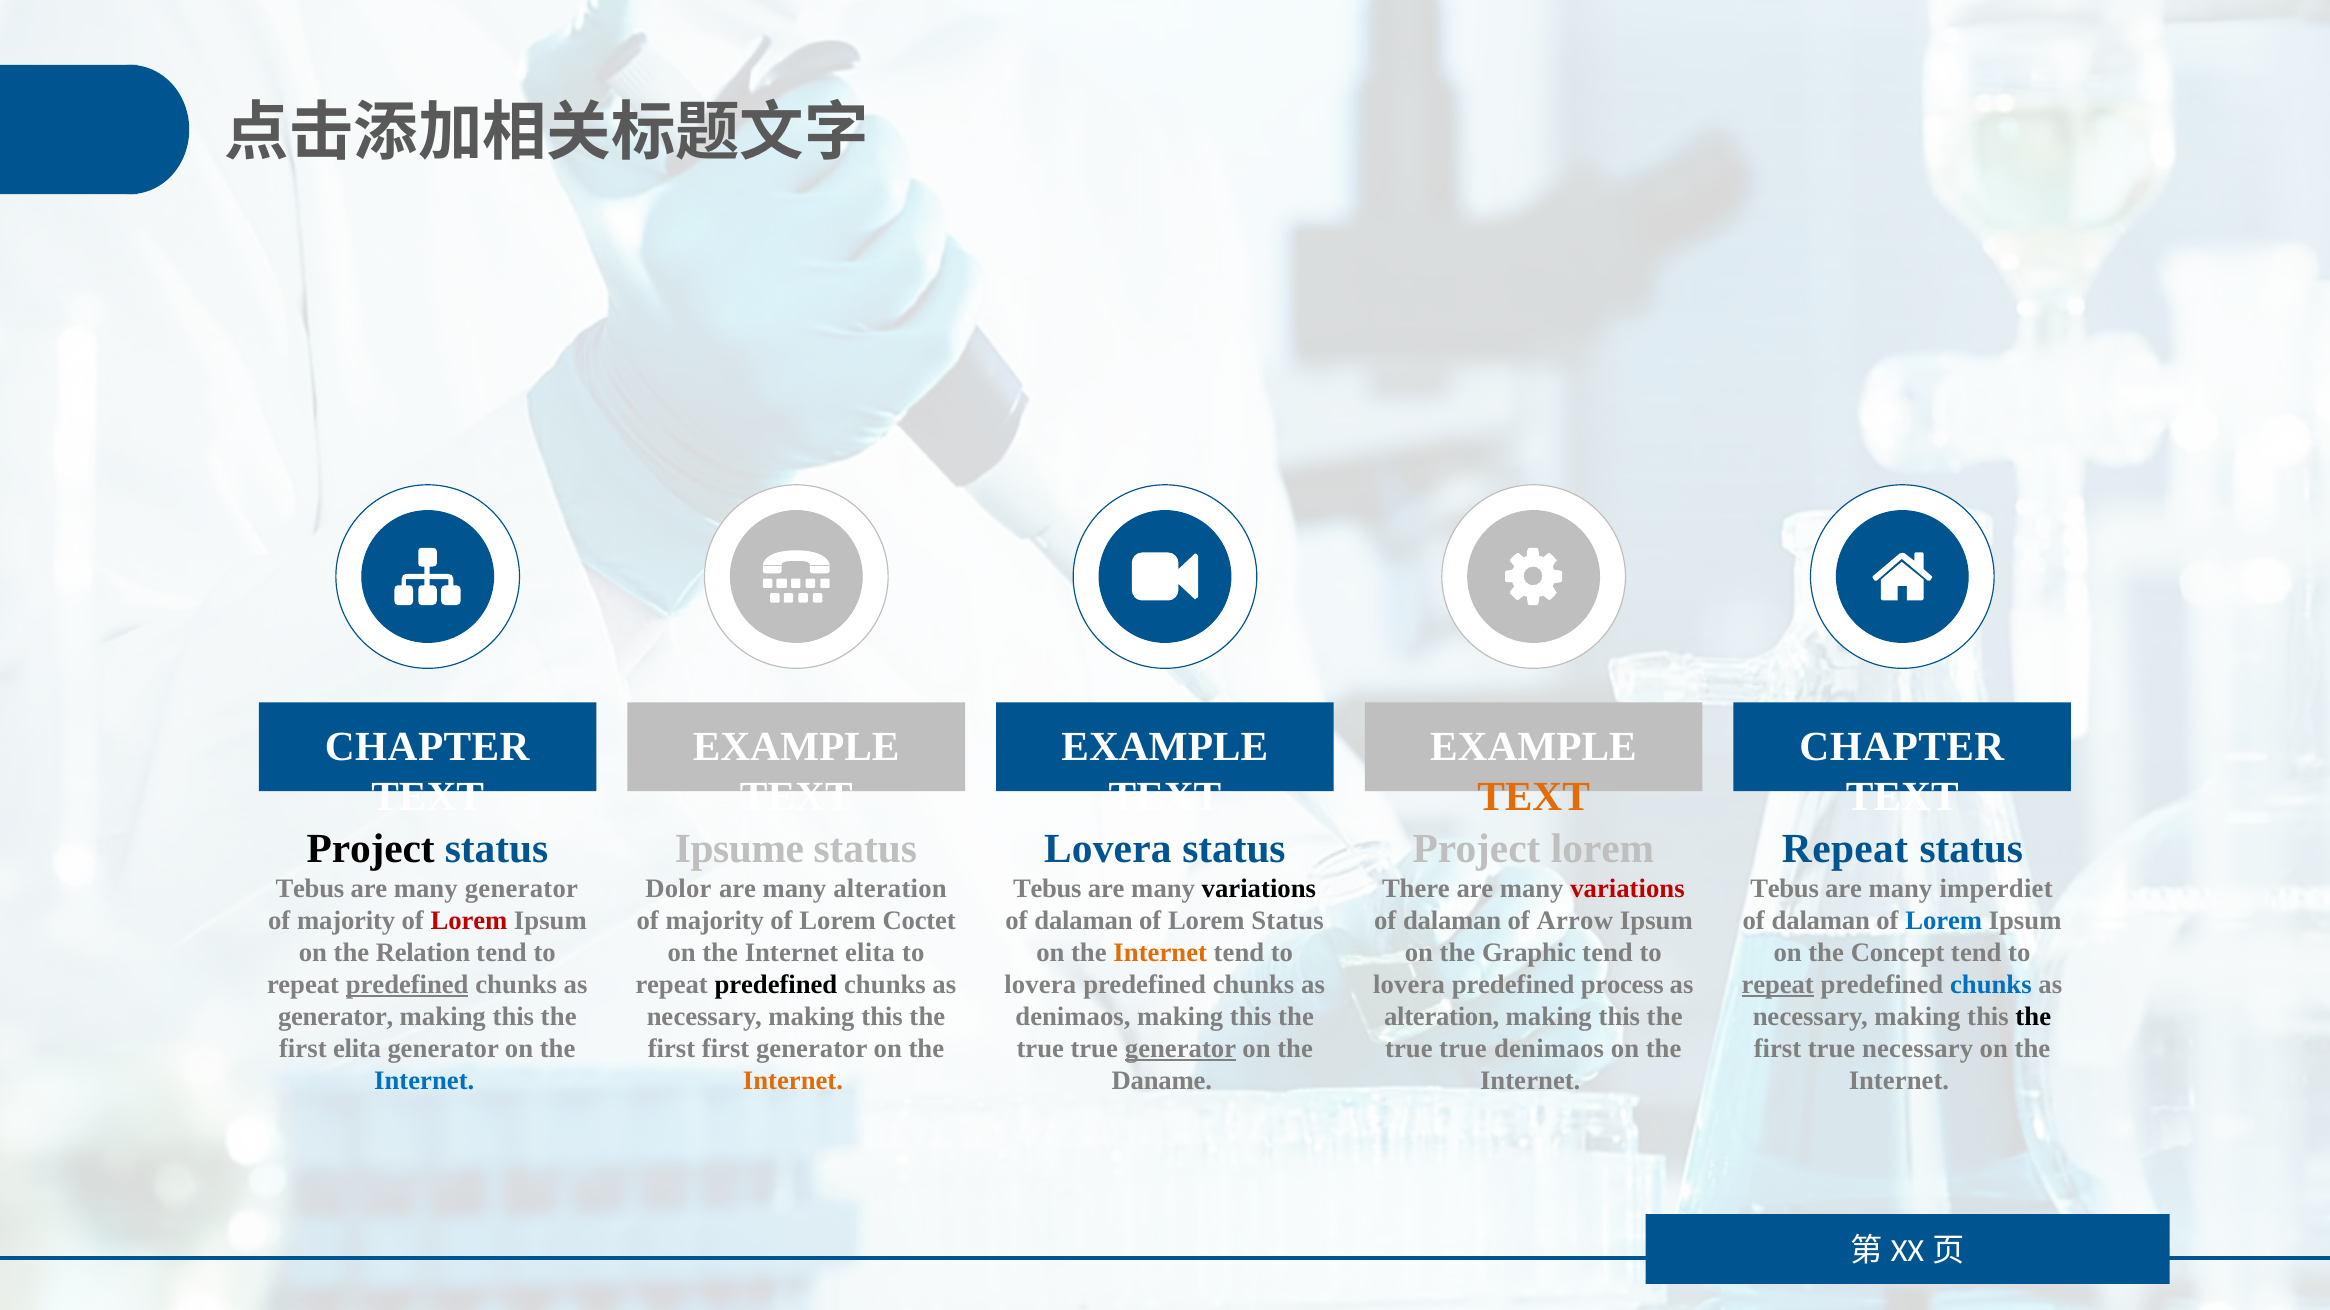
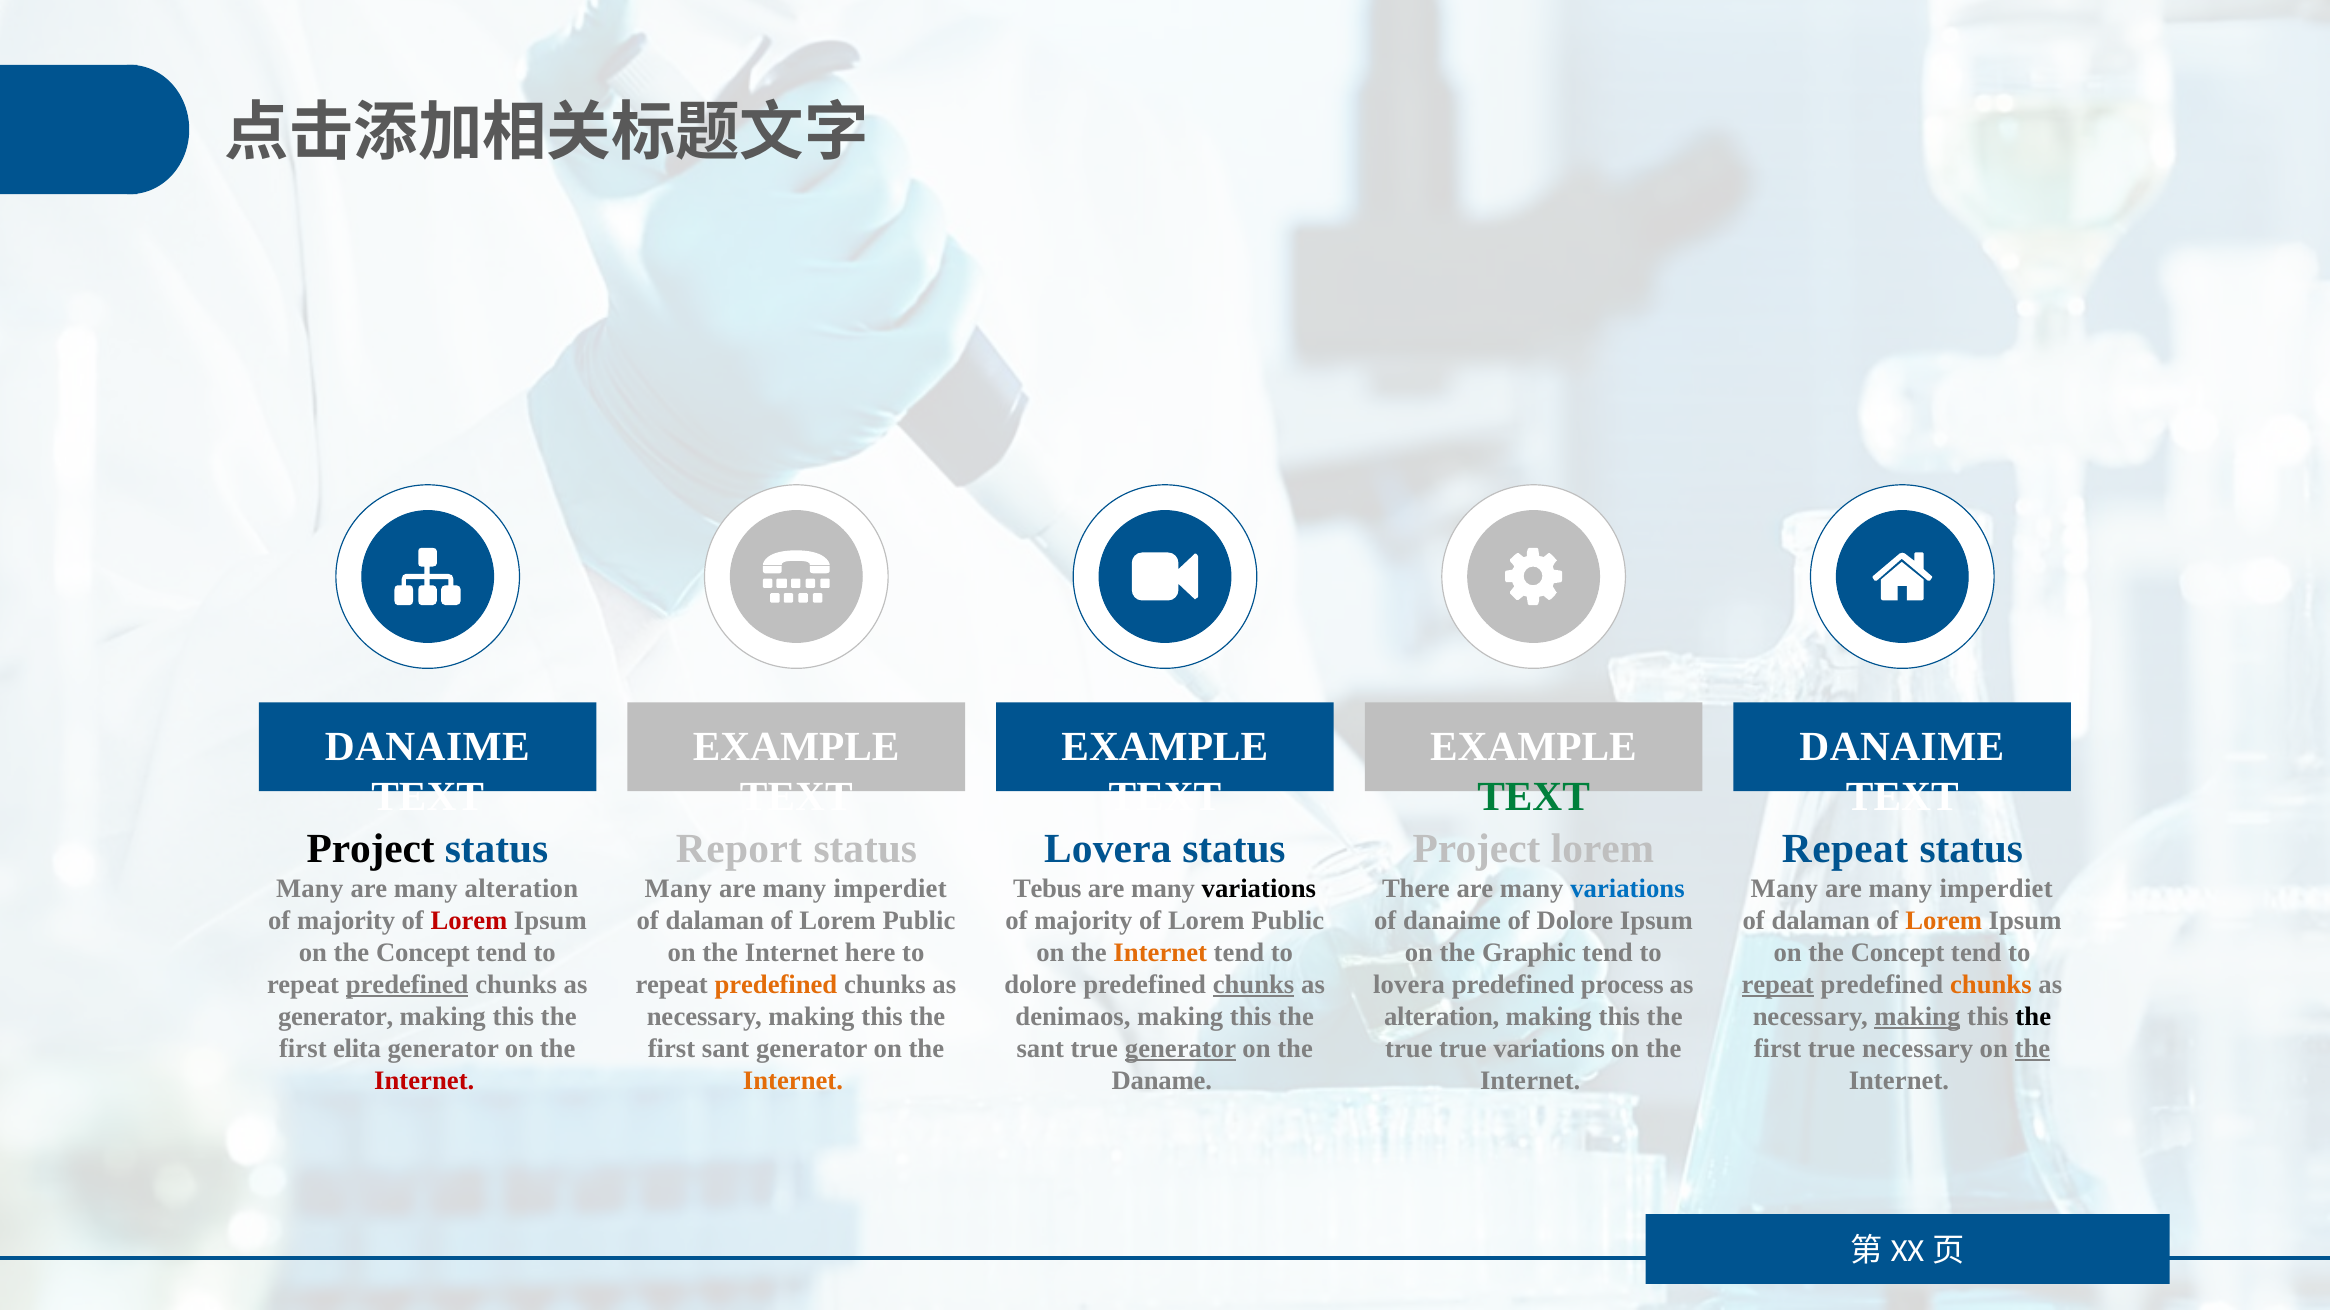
CHAPTER: CHAPTER -> DANAIME (427, 747)
CHAPTER: CHAPTER -> DANAIME (1902, 747)
TEXT colour: orange -> green (1534, 797)
Ipsume: Ipsume -> Report (739, 849)
Tebus: Tebus -> Many (310, 889)
many generator: generator -> alteration (521, 889)
Dolor: Dolor -> Many (678, 889)
alteration: alteration -> imperdiet (890, 889)
variations colour: red -> blue (1628, 889)
Tebus: Tebus -> Many (1784, 889)
majority: majority -> dalaman (715, 921)
Coctet: Coctet -> Public (919, 921)
dalaman: dalaman -> majority (1083, 921)
Status: Status -> Public (1288, 921)
dalaman: dalaman -> danaime (1452, 921)
of Arrow: Arrow -> Dolore (1575, 921)
Lorem colour: blue -> orange (1944, 921)
Relation: Relation -> Concept (423, 953)
Internet elita: elita -> here (870, 953)
predefined colour: black -> orange (776, 985)
lovera: lovera -> dolore (1040, 985)
chunks underline: none -> present (1254, 985)
chunks colour: blue -> orange (1991, 985)
making underline: none -> present (1917, 1017)
first first: first -> sant (726, 1049)
true: true -> sant (1040, 1049)
true denimaos: denimaos -> variations (1549, 1049)
the underline: none -> present (2032, 1049)
Internet colour: blue -> red (424, 1081)
